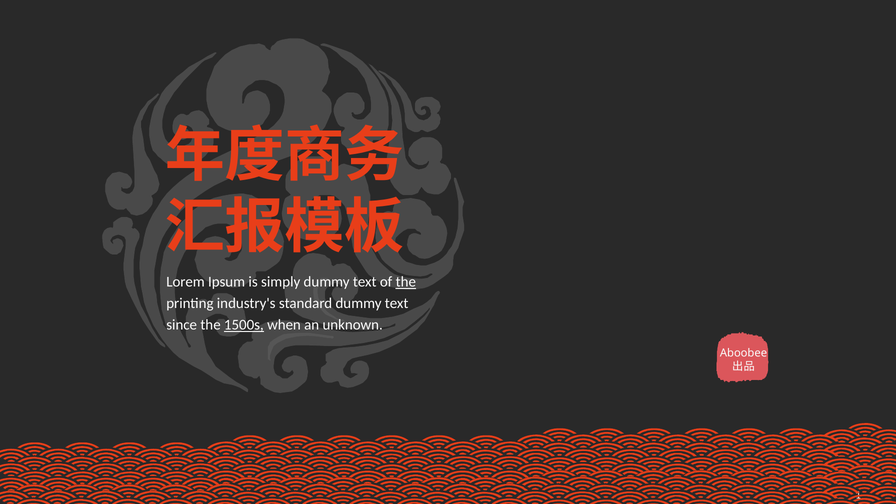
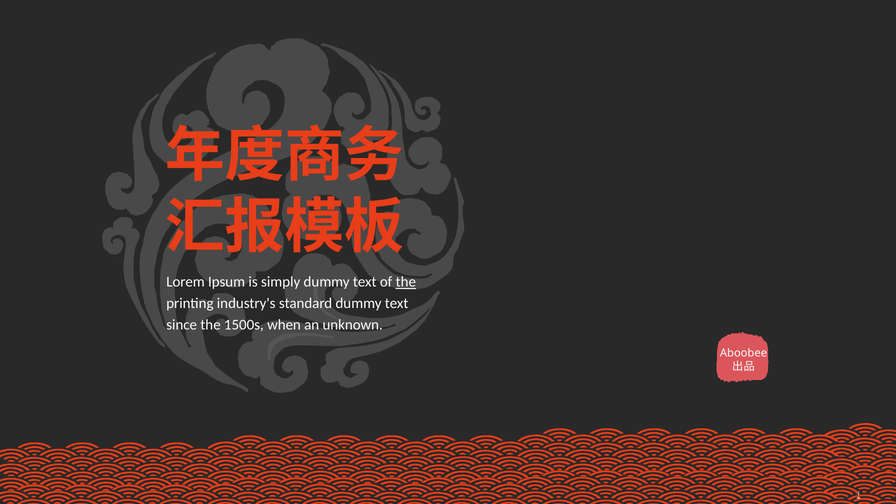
1500s underline: present -> none (244, 325)
